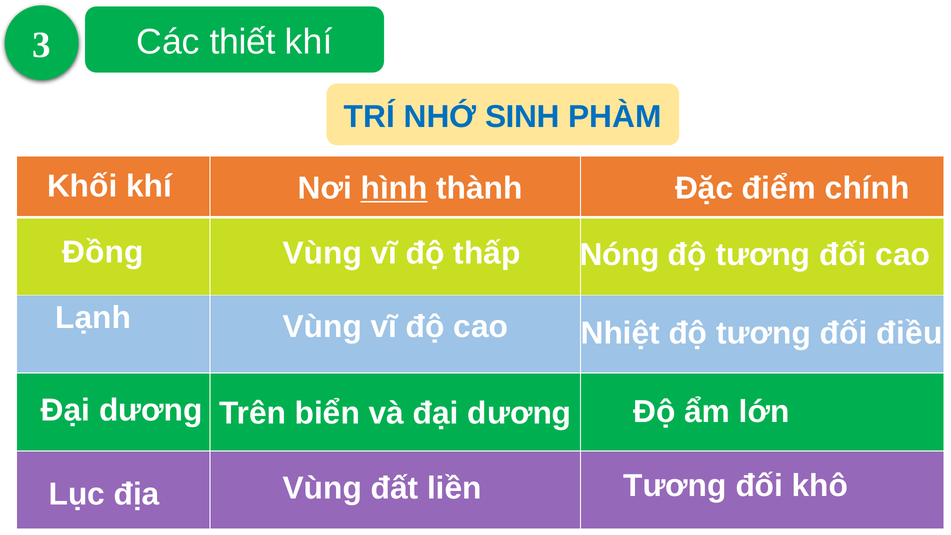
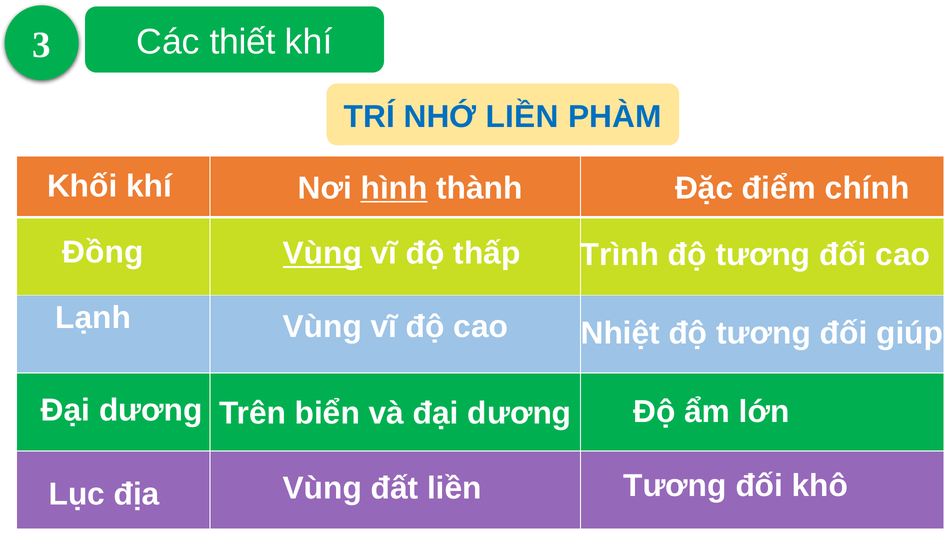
NHỚ SINH: SINH -> LIỀN (522, 117)
Vùng underline: none -> present (322, 253)
Nóng: Nóng -> Trình (620, 255)
điều: điều -> giúp (910, 333)
